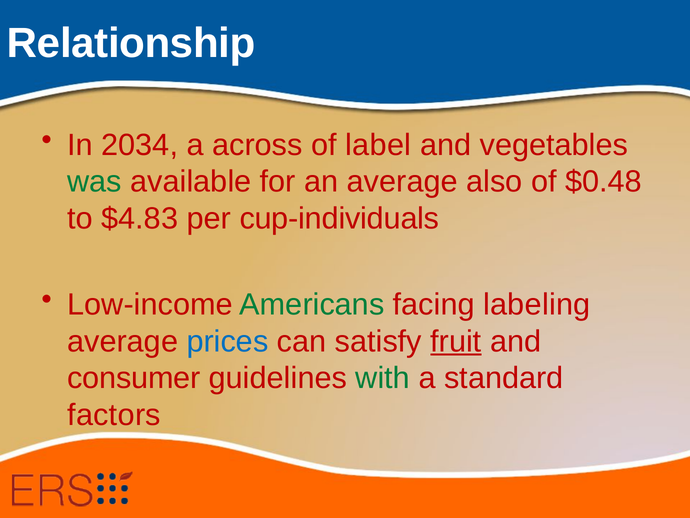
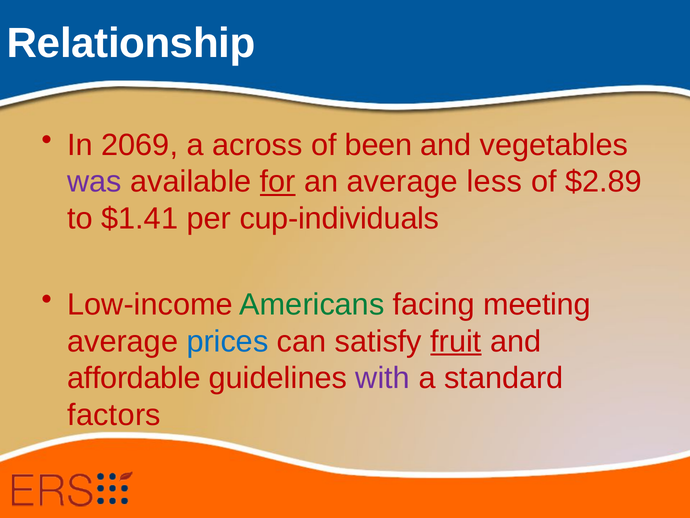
2034: 2034 -> 2069 (140, 145)
label: label -> been (379, 145)
was colour: green -> purple (95, 182)
for underline: none -> present (278, 182)
also: also -> less (494, 182)
$0.48: $0.48 -> $2.89 (603, 182)
$4.83: $4.83 -> $1.41 (140, 218)
labeling: labeling -> meeting (537, 304)
consumer: consumer -> affordable (134, 378)
with colour: green -> purple (383, 378)
